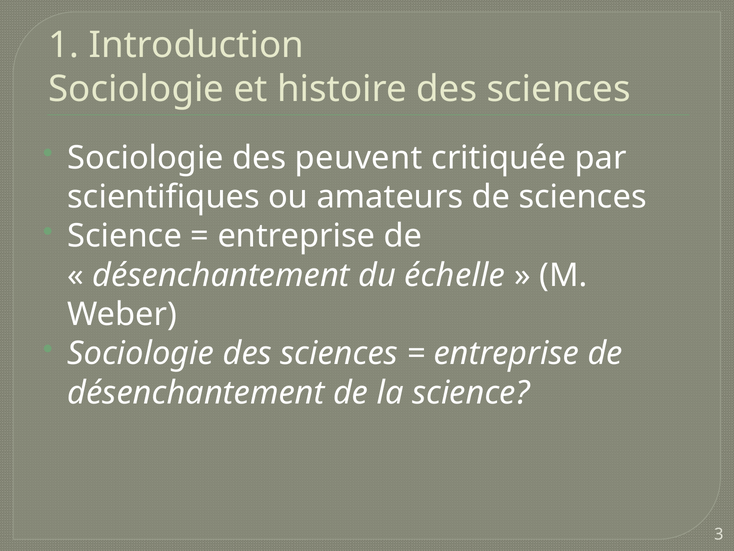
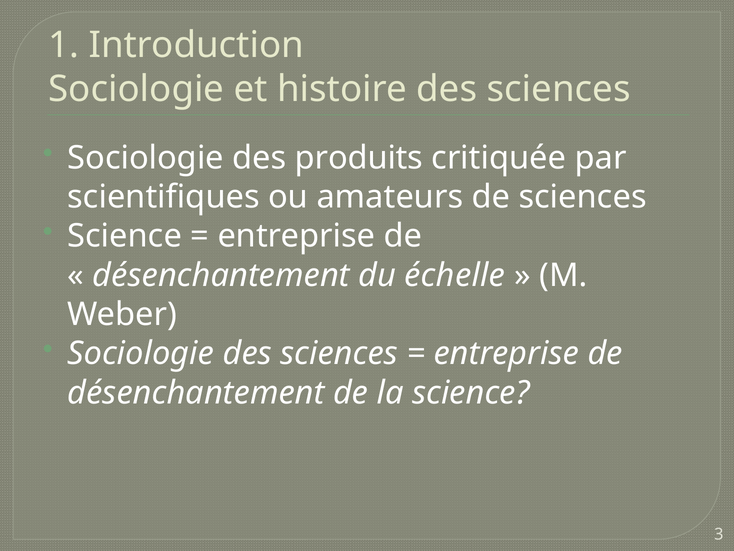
peuvent: peuvent -> produits (359, 158)
